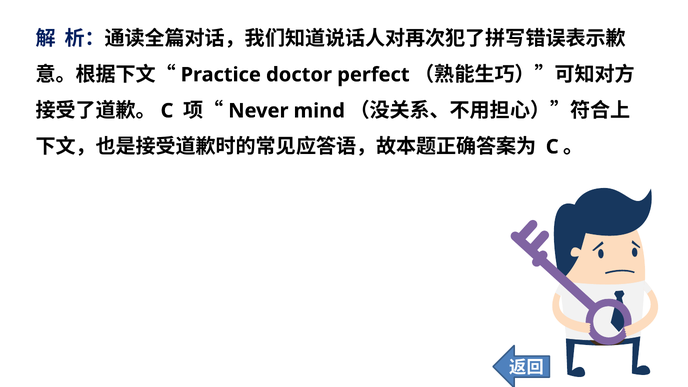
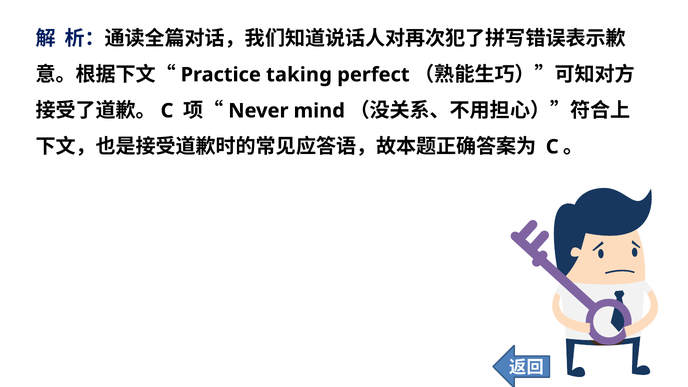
doctor: doctor -> taking (299, 75)
